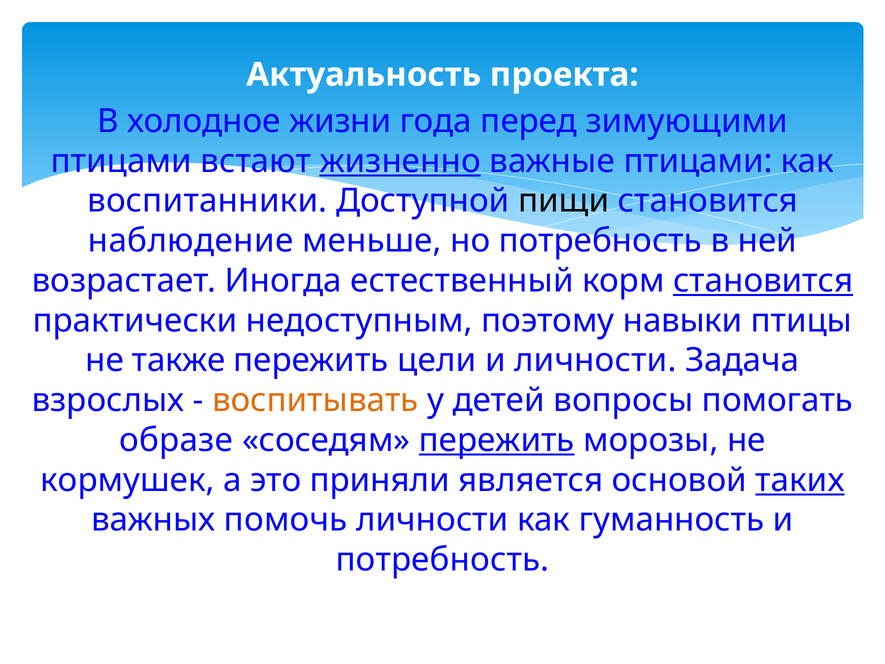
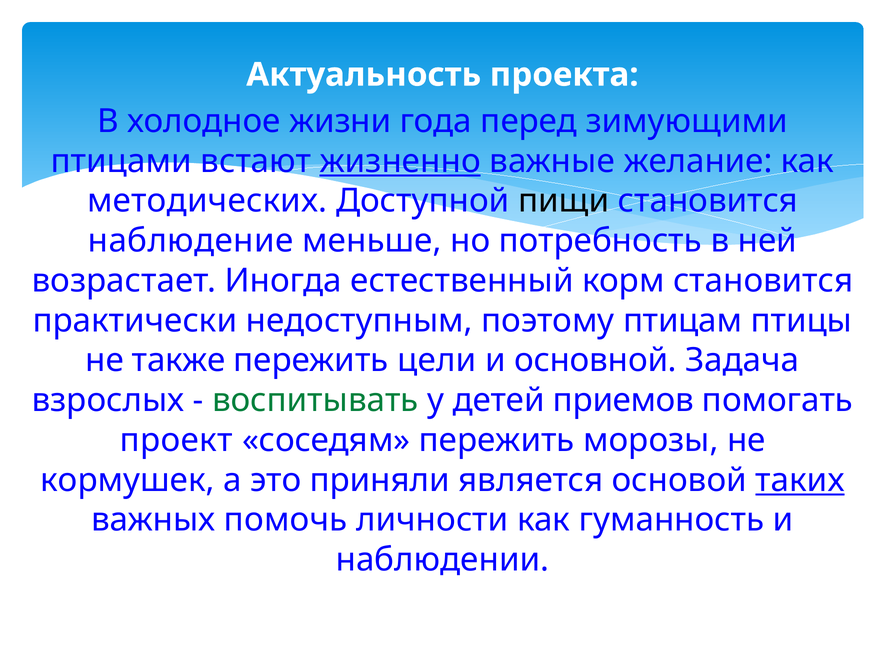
важные птицами: птицами -> желание (698, 161)
воспитанники: воспитанники -> методических (207, 201)
становится underline: present -> none (763, 281)
навыки: навыки -> птицам (683, 321)
и личности: личности -> основной (596, 360)
воспитывать colour: orange -> green (315, 400)
вопросы: вопросы -> приемов (623, 400)
образе: образе -> проект (176, 440)
пережить underline: present -> none (497, 440)
потребность: потребность -> наблюдении (442, 560)
